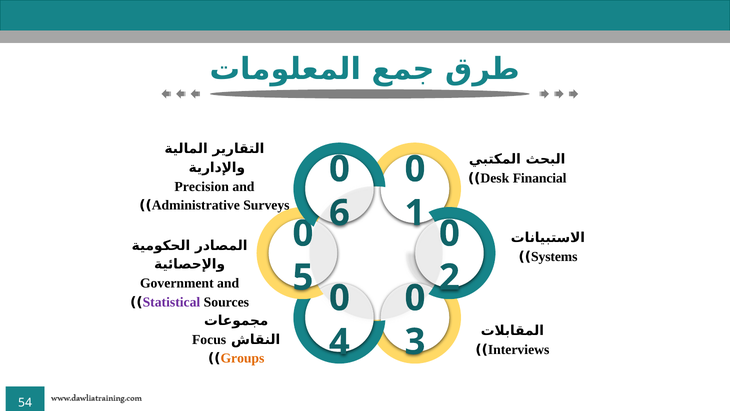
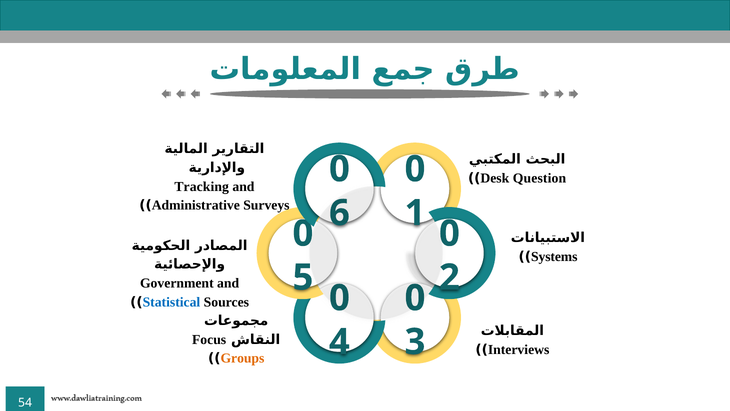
Financial: Financial -> Question (540, 178)
Precision: Precision -> Tracking (202, 186)
Statistical colour: purple -> blue (171, 302)
